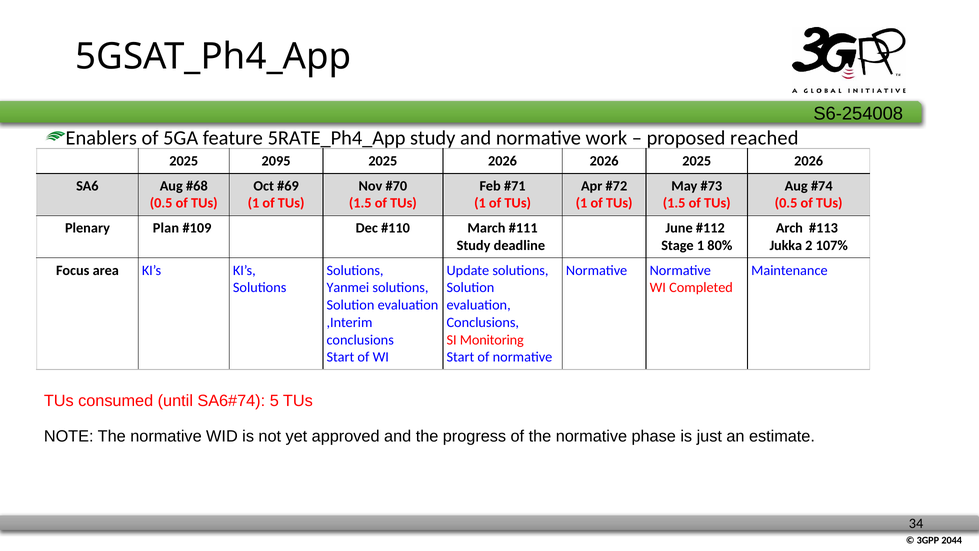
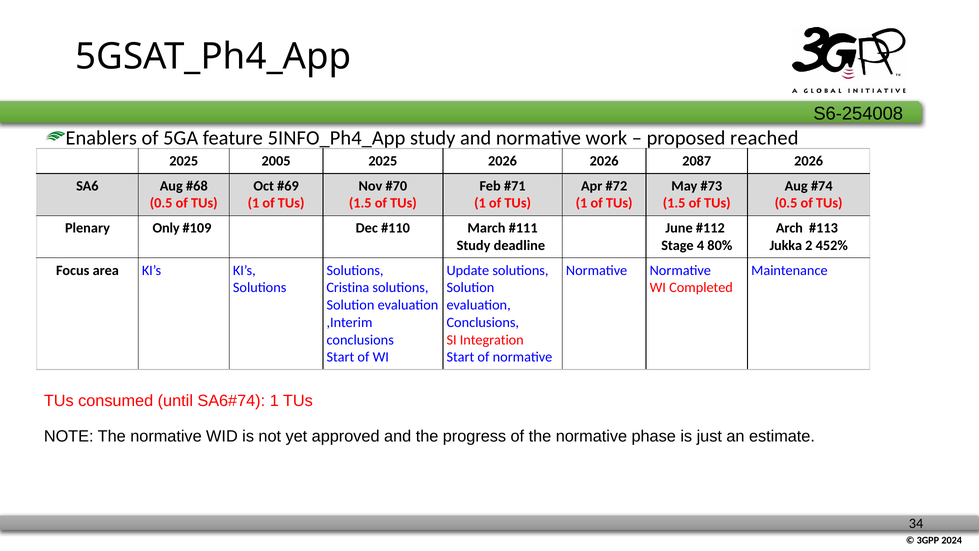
5RATE_Ph4_App: 5RATE_Ph4_App -> 5INFO_Ph4_App (337, 138)
2095: 2095 -> 2005 (276, 161)
2026 2025: 2025 -> 2087 (697, 161)
Plan: Plan -> Only (166, 228)
Stage 1: 1 -> 4 (701, 245)
107%: 107% -> 452% (832, 245)
Yanmei: Yanmei -> Cristina (348, 288)
Monitoring: Monitoring -> Integration (492, 340)
5: 5 -> 1 (274, 401)
2044: 2044 -> 2024 (952, 540)
